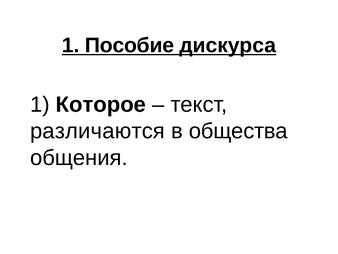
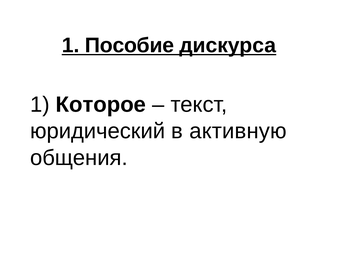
различаются: различаются -> юридический (98, 131)
общества: общества -> активную (238, 131)
